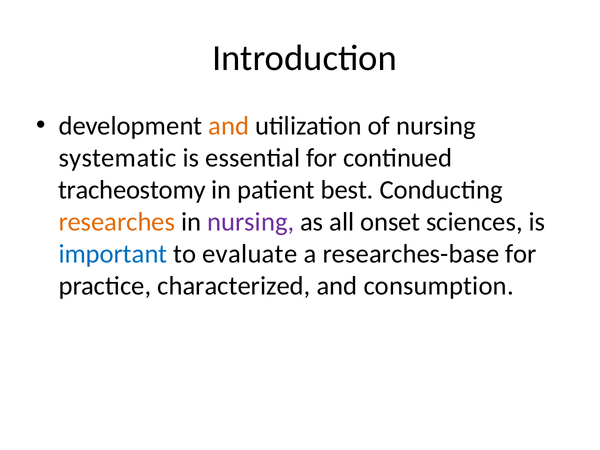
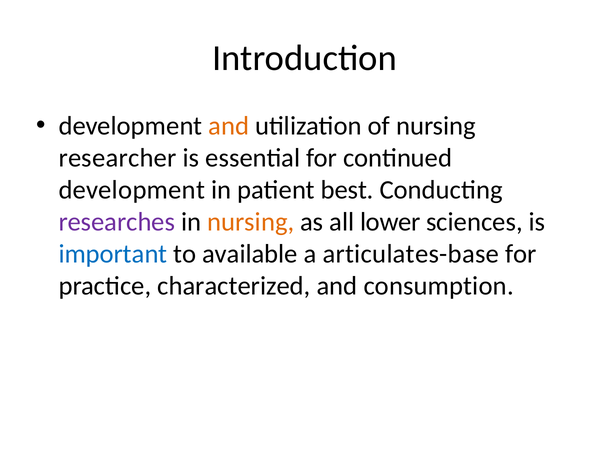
systematic: systematic -> researcher (118, 158)
tracheostomy: tracheostomy -> development (132, 190)
researches colour: orange -> purple (117, 222)
nursing colour: purple -> orange (251, 222)
onset: onset -> lower (390, 222)
evaluate: evaluate -> available (250, 254)
researches-base: researches-base -> articulates-base (411, 254)
